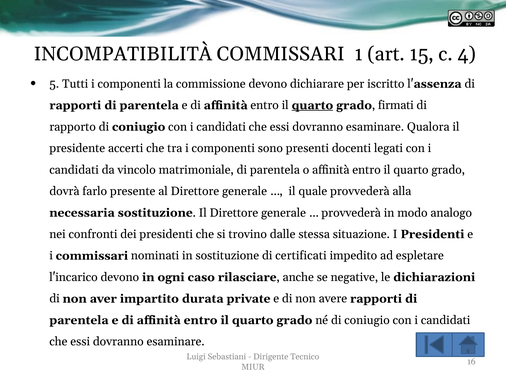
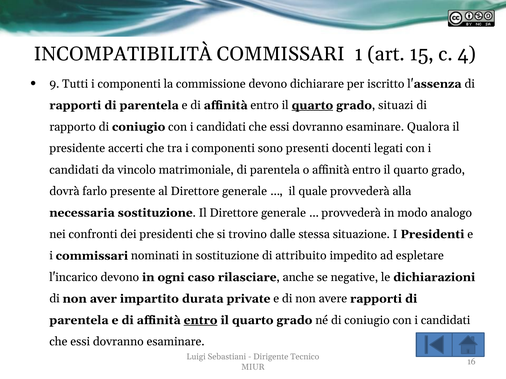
5: 5 -> 9 (54, 84)
firmati: firmati -> situazi (396, 105)
certificati: certificati -> attribuito (301, 256)
entro underline: none -> present (201, 321)
